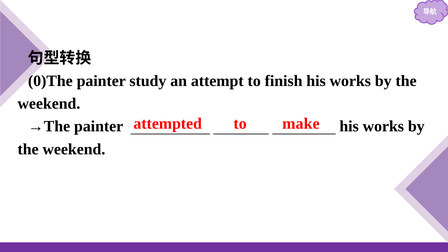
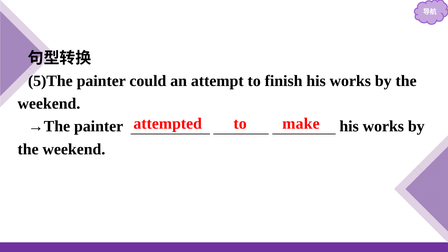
0)The: 0)The -> 5)The (50, 81)
study: study -> could (148, 81)
